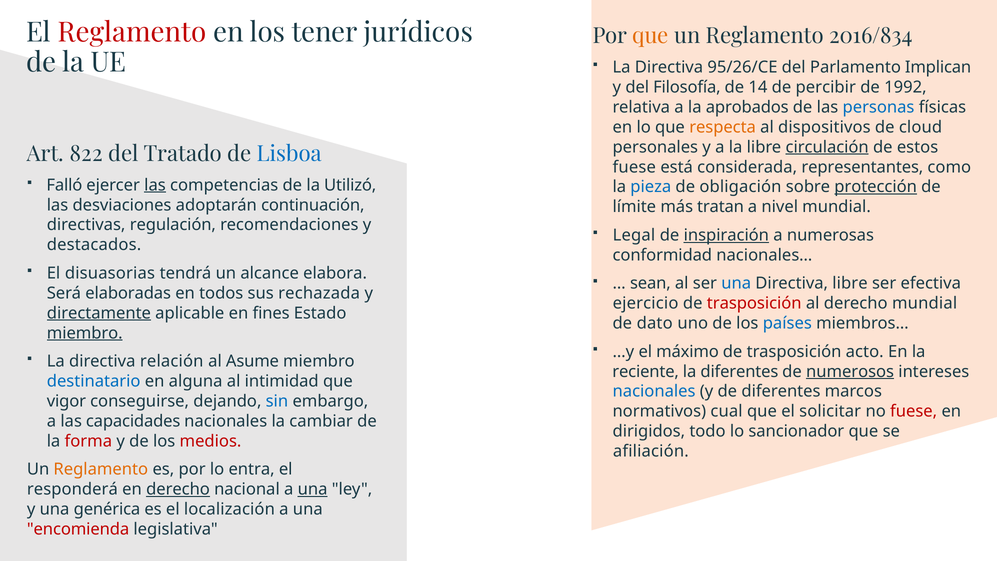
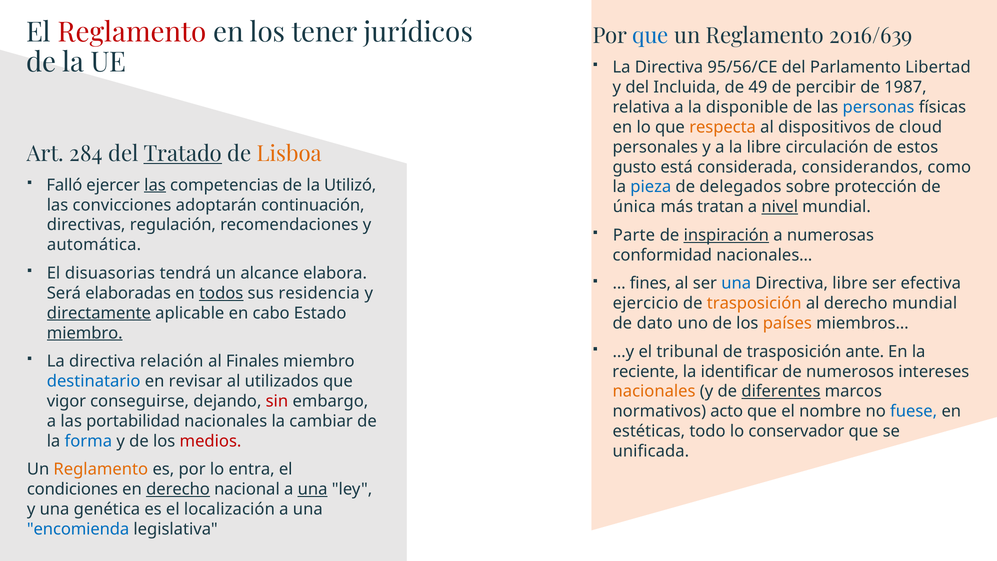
que colour: orange -> blue (650, 36)
2016/834: 2016/834 -> 2016/639 (871, 36)
95/26/CE: 95/26/CE -> 95/56/CE (742, 67)
Implican: Implican -> Libertad (938, 67)
Filosofía: Filosofía -> Incluida (687, 87)
14: 14 -> 49 (758, 87)
1992: 1992 -> 1987 (905, 87)
aprobados: aprobados -> disponible (747, 107)
circulación underline: present -> none (827, 147)
822: 822 -> 284 (86, 154)
Tratado underline: none -> present (183, 154)
Lisboa colour: blue -> orange (289, 154)
fuese: fuese -> gusto (634, 167)
representantes: representantes -> considerandos (862, 167)
obligación: obligación -> delegados (740, 187)
protección underline: present -> none (876, 187)
desviaciones: desviaciones -> convicciones (122, 205)
límite: límite -> única (634, 207)
nivel underline: none -> present (780, 207)
Legal: Legal -> Parte (634, 235)
destacados: destacados -> automática (94, 245)
sean: sean -> fines (650, 283)
todos underline: none -> present (221, 293)
rechazada: rechazada -> residencia (319, 293)
trasposición colour: red -> orange (754, 303)
fines: fines -> cabo (271, 313)
países colour: blue -> orange (787, 323)
máximo: máximo -> tribunal (687, 351)
acto: acto -> ante (865, 351)
Asume: Asume -> Finales (252, 361)
la diferentes: diferentes -> identificar (739, 371)
numerosos underline: present -> none (850, 371)
alguna: alguna -> revisar (196, 381)
intimidad: intimidad -> utilizados (282, 381)
nacionales colour: blue -> orange (654, 391)
diferentes underline: none -> present (781, 391)
sin colour: blue -> red (277, 401)
cual: cual -> acto (727, 411)
solicitar: solicitar -> nombre (830, 411)
fuese colour: red -> blue (914, 411)
capacidades: capacidades -> portabilidad (133, 421)
dirigidos: dirigidos -> estéticas (649, 431)
sancionador: sancionador -> conservador (796, 431)
forma colour: red -> blue (88, 441)
afiliación: afiliación -> unificada (651, 451)
responderá: responderá -> condiciones (72, 489)
genérica: genérica -> genética (107, 509)
encomienda colour: red -> blue (78, 529)
